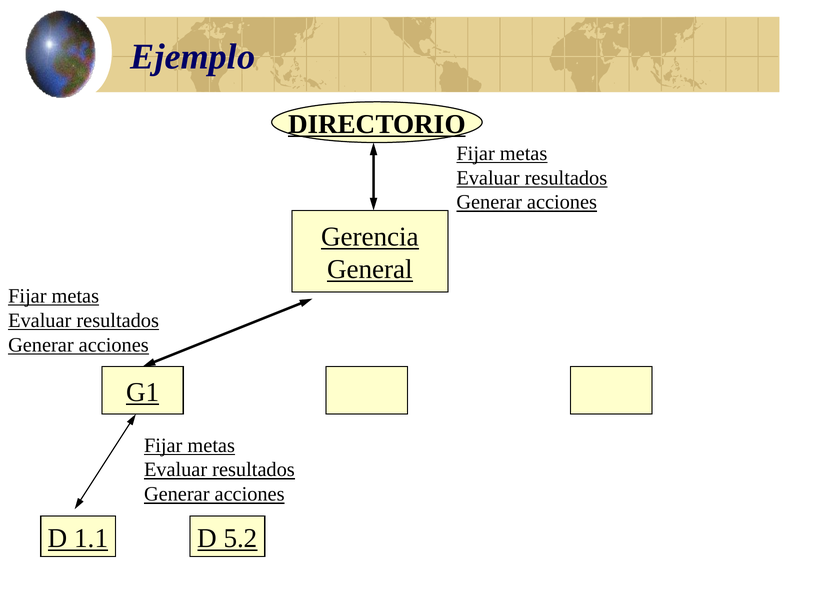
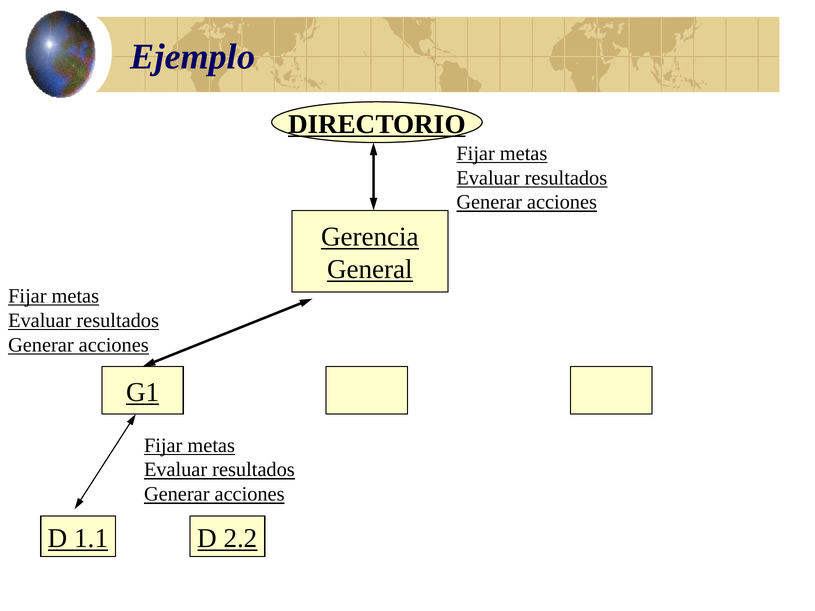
5.2: 5.2 -> 2.2 (241, 538)
